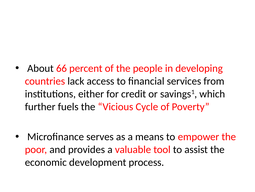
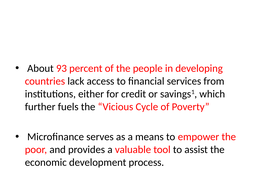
66: 66 -> 93 (61, 68)
